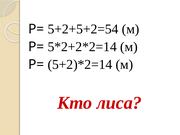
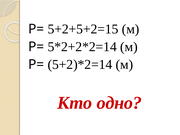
5+2+5+2=54: 5+2+5+2=54 -> 5+2+5+2=15 (83, 29)
лиса: лиса -> одно (119, 103)
